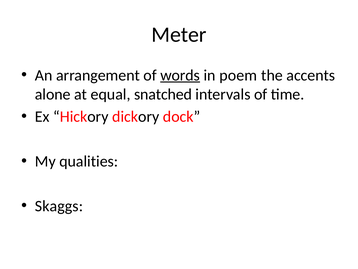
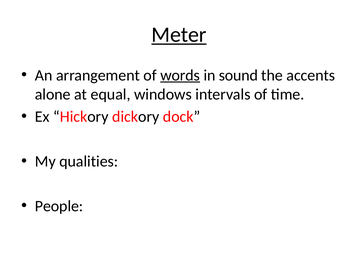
Meter underline: none -> present (179, 35)
poem: poem -> sound (238, 75)
snatched: snatched -> windows (163, 94)
Skaggs: Skaggs -> People (59, 206)
